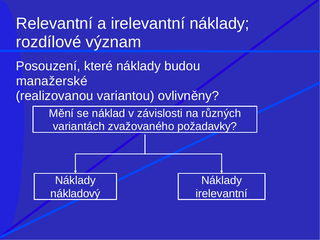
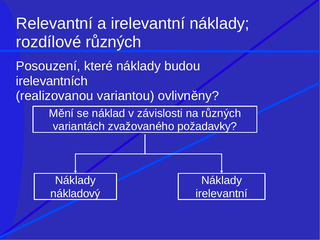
rozdílové význam: význam -> různých (114, 42)
manažerské: manažerské -> irelevantních (52, 81)
